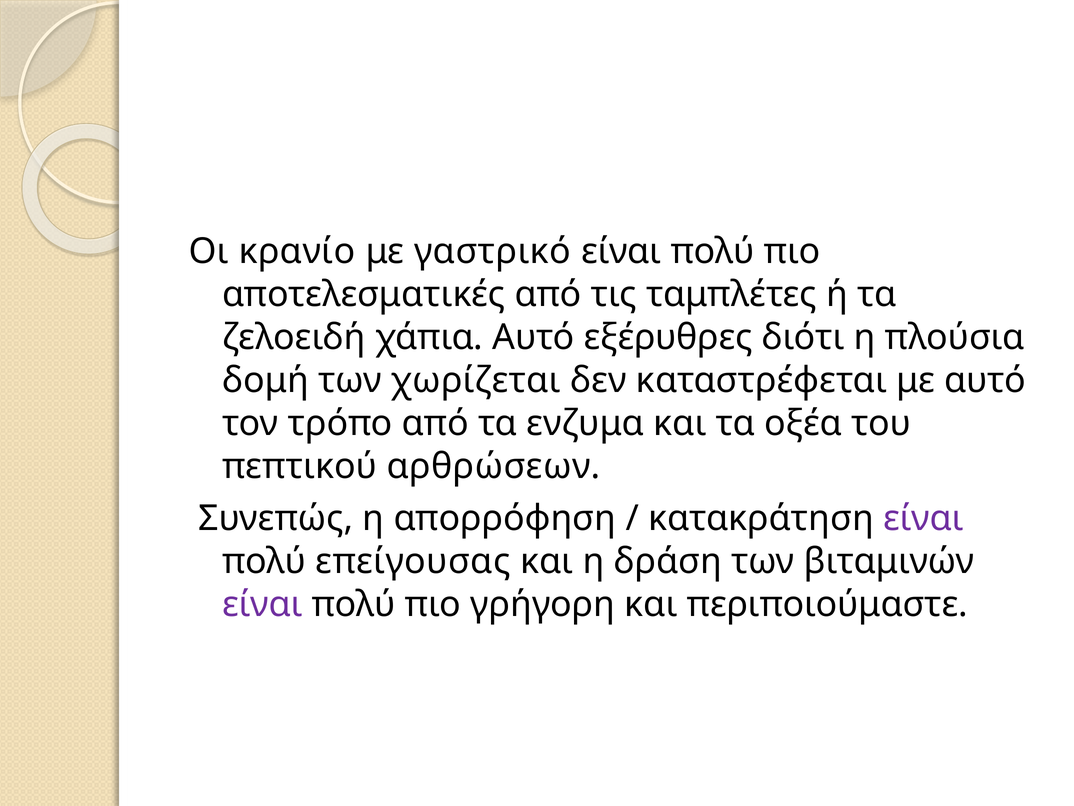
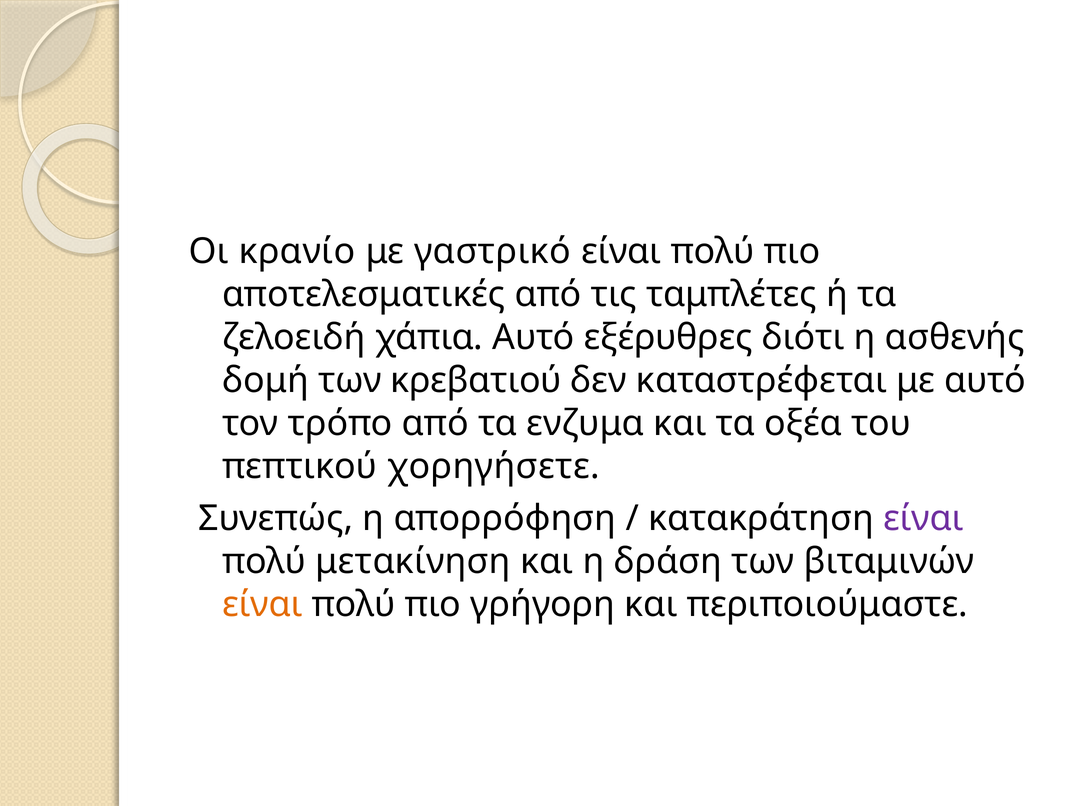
πλούσια: πλούσια -> ασθενής (955, 337)
χωρίζεται: χωρίζεται -> κρεβατιού (476, 380)
αρθρώσεων: αρθρώσεων -> χορηγήσετε (494, 466)
επείγουσας: επείγουσας -> μετακίνηση (413, 561)
είναι colour: purple -> orange (262, 604)
